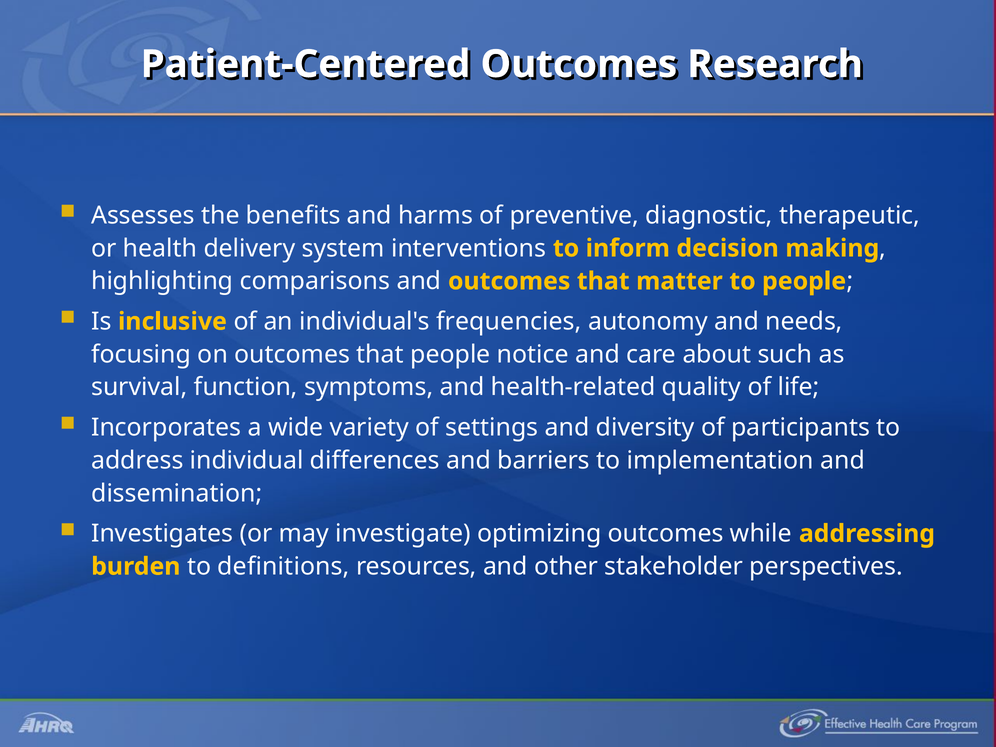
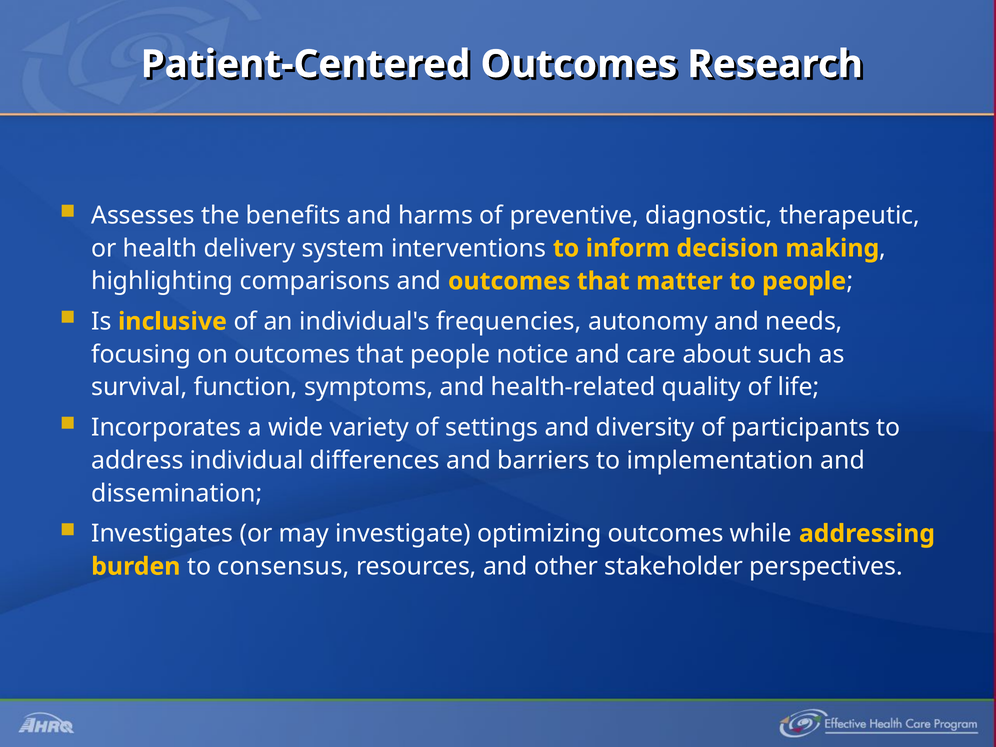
definitions: definitions -> consensus (283, 567)
